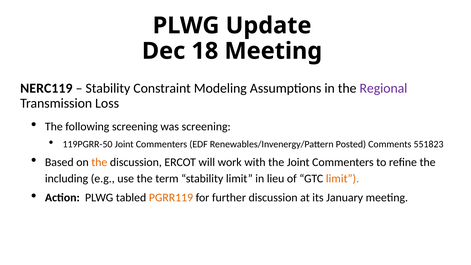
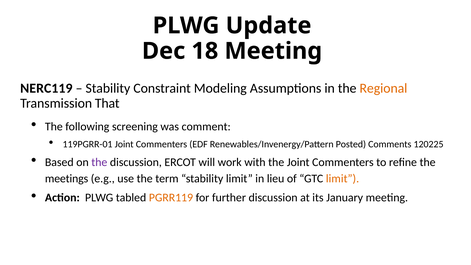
Regional colour: purple -> orange (383, 88)
Loss: Loss -> That (107, 103)
was screening: screening -> comment (206, 127)
119PGRR-50: 119PGRR-50 -> 119PGRR-01 (88, 144)
551823: 551823 -> 120225 (429, 144)
the colour: orange -> purple (99, 162)
including: including -> meetings (67, 179)
